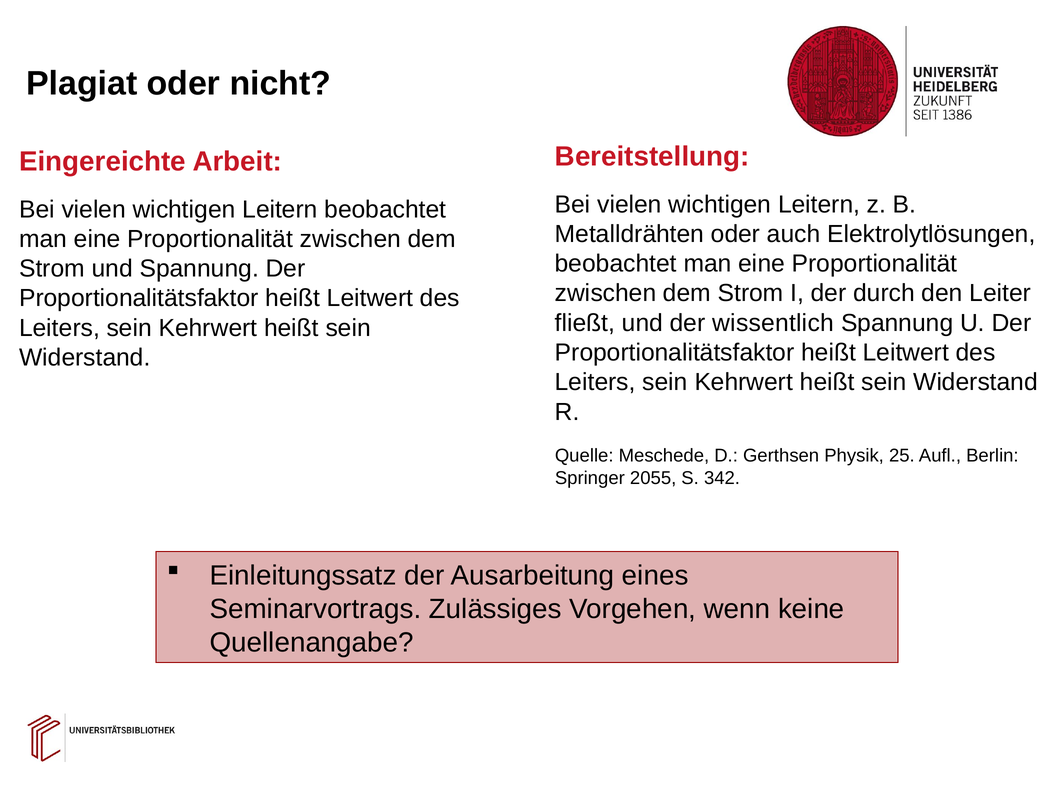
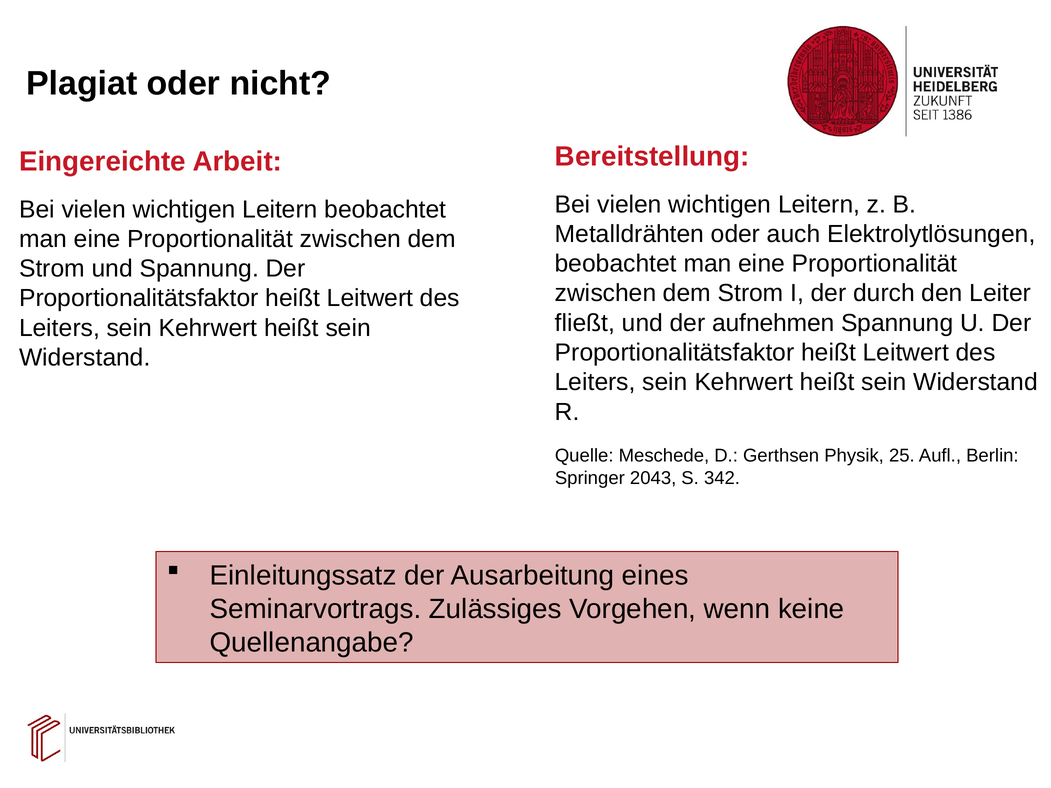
wissentlich: wissentlich -> aufnehmen (773, 323)
2055: 2055 -> 2043 (653, 478)
